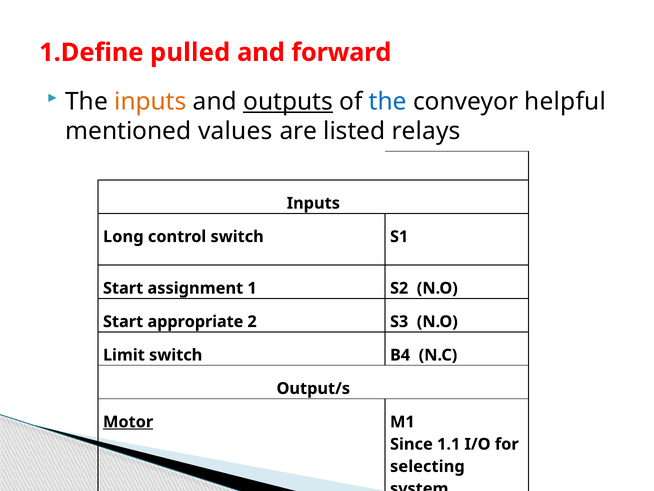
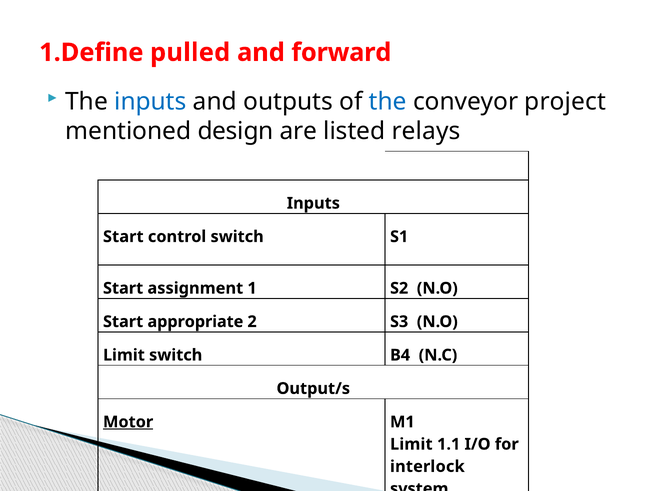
inputs colour: orange -> blue (150, 101)
outputs underline: present -> none (288, 101)
helpful: helpful -> project (565, 101)
values: values -> design (236, 131)
Long: Long -> Start (123, 236)
Since: Since -> Limit (411, 444)
selecting: selecting -> interlock (427, 466)
